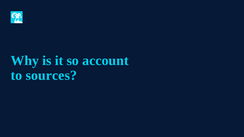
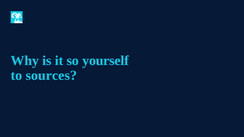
account: account -> yourself (106, 61)
